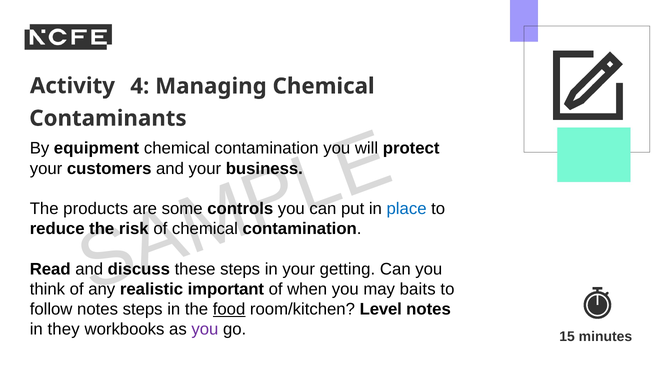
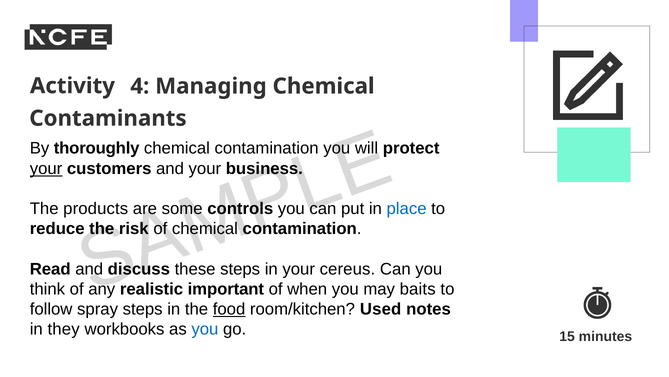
equipment: equipment -> thoroughly (97, 148)
your underline: none -> present (46, 168)
getting: getting -> cereus (347, 269)
follow notes: notes -> spray (98, 309)
Level: Level -> Used (381, 309)
you colour: purple -> blue (205, 329)
